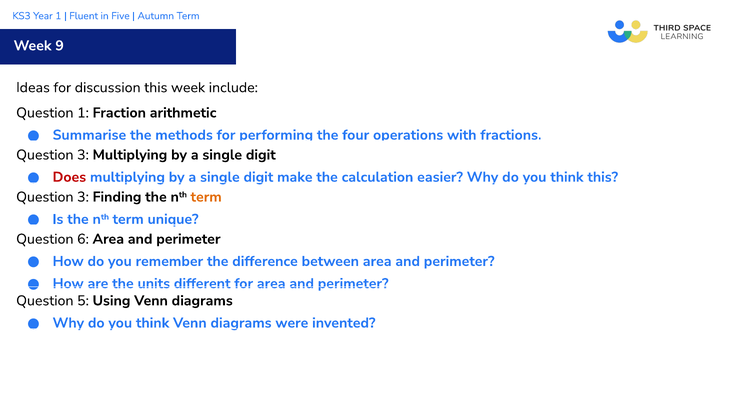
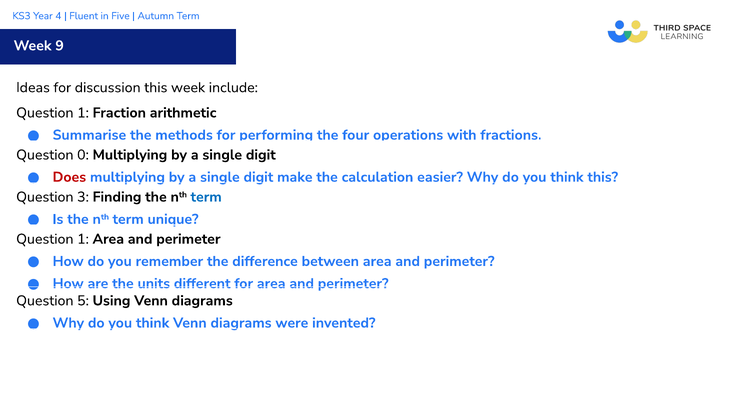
1: 1 -> 4 (58, 16)
3: 3 -> 0 (83, 155)
term colour: orange -> blue (206, 197)
6: 6 -> 1 (83, 239)
